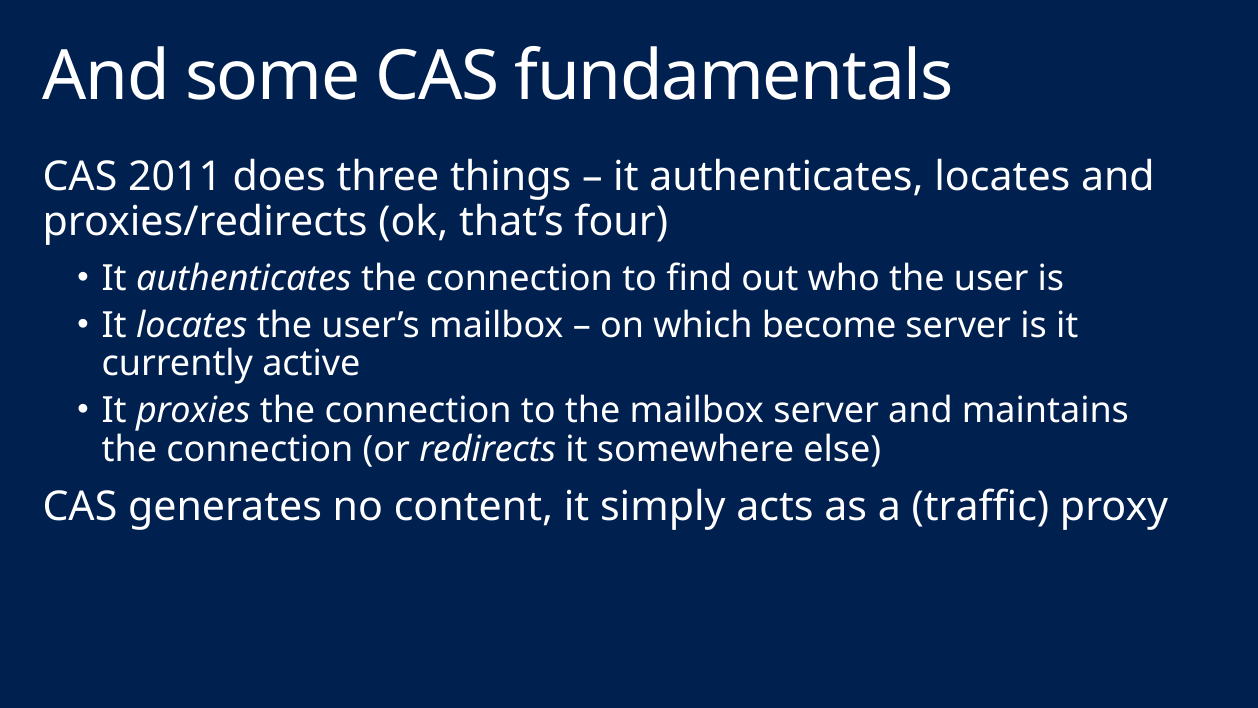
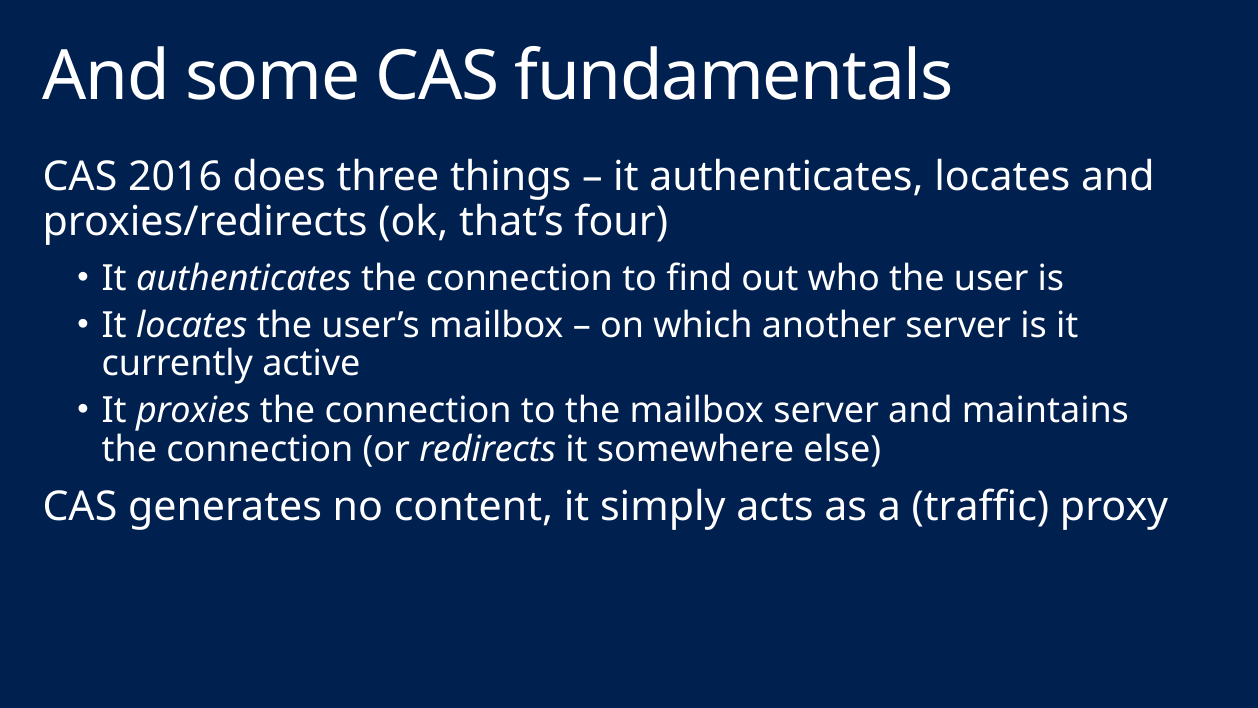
2011: 2011 -> 2016 (175, 177)
become: become -> another (829, 325)
